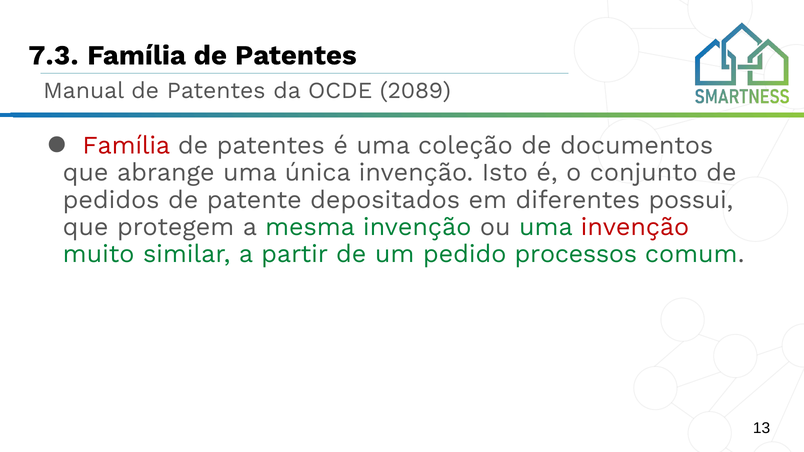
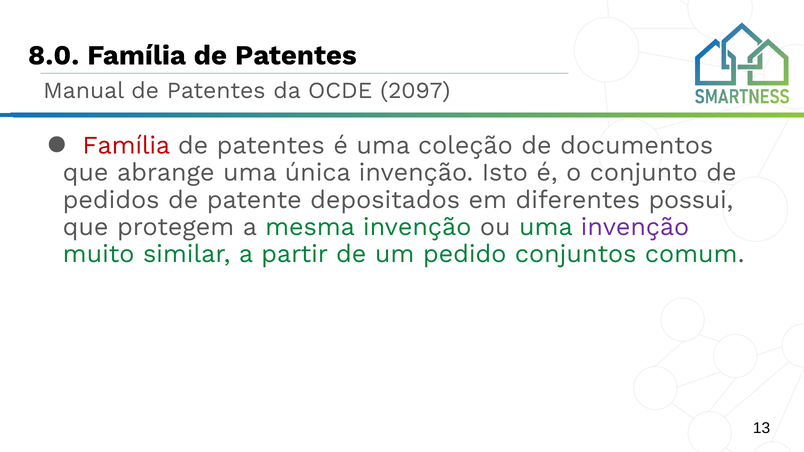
7.3: 7.3 -> 8.0 (54, 55)
2089: 2089 -> 2097 (415, 91)
invenção colour: red -> purple (635, 227)
processos: processos -> conjuntos (576, 254)
